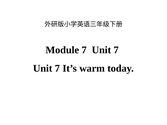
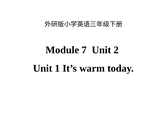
Module 7 Unit 7: 7 -> 2 (116, 50)
7: 7 -> 1 (57, 68)
